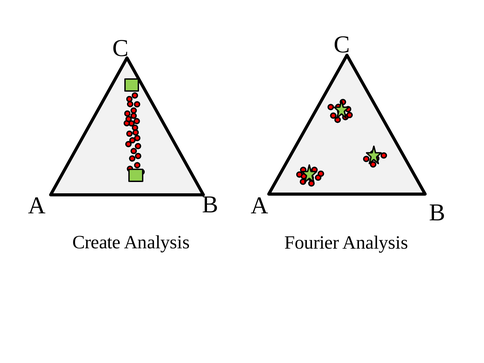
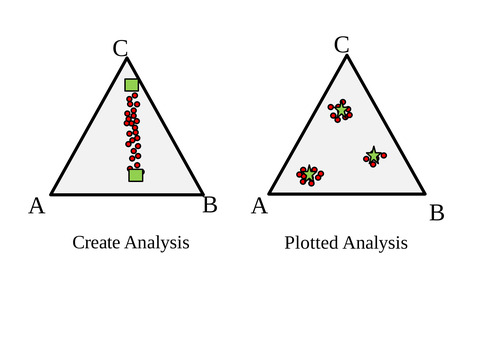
Fourier: Fourier -> Plotted (312, 243)
